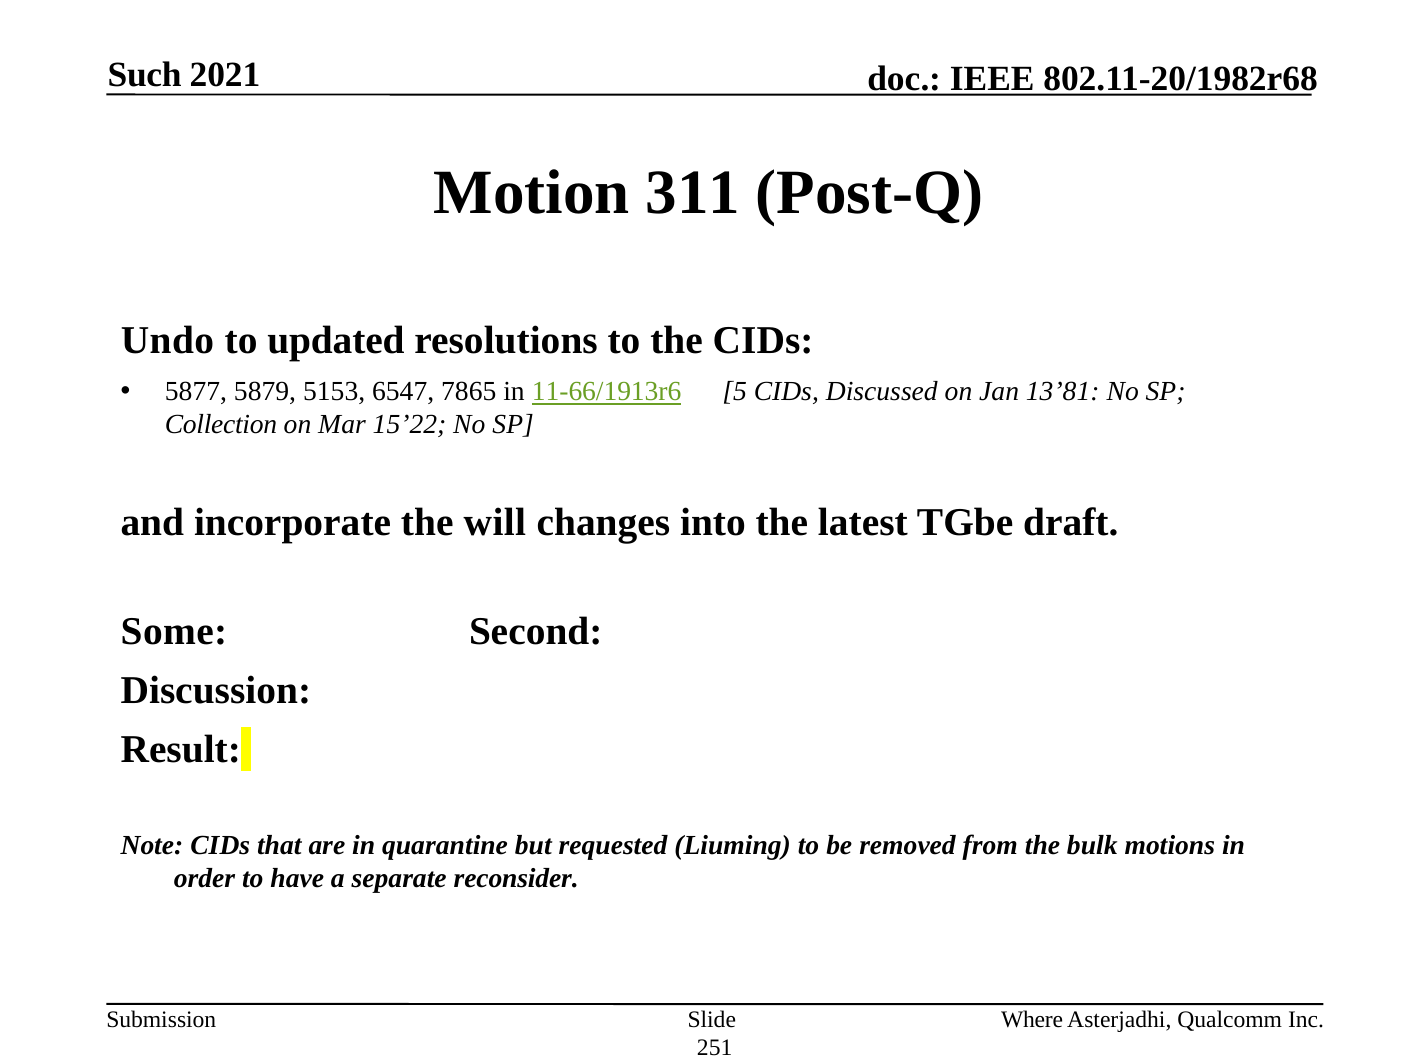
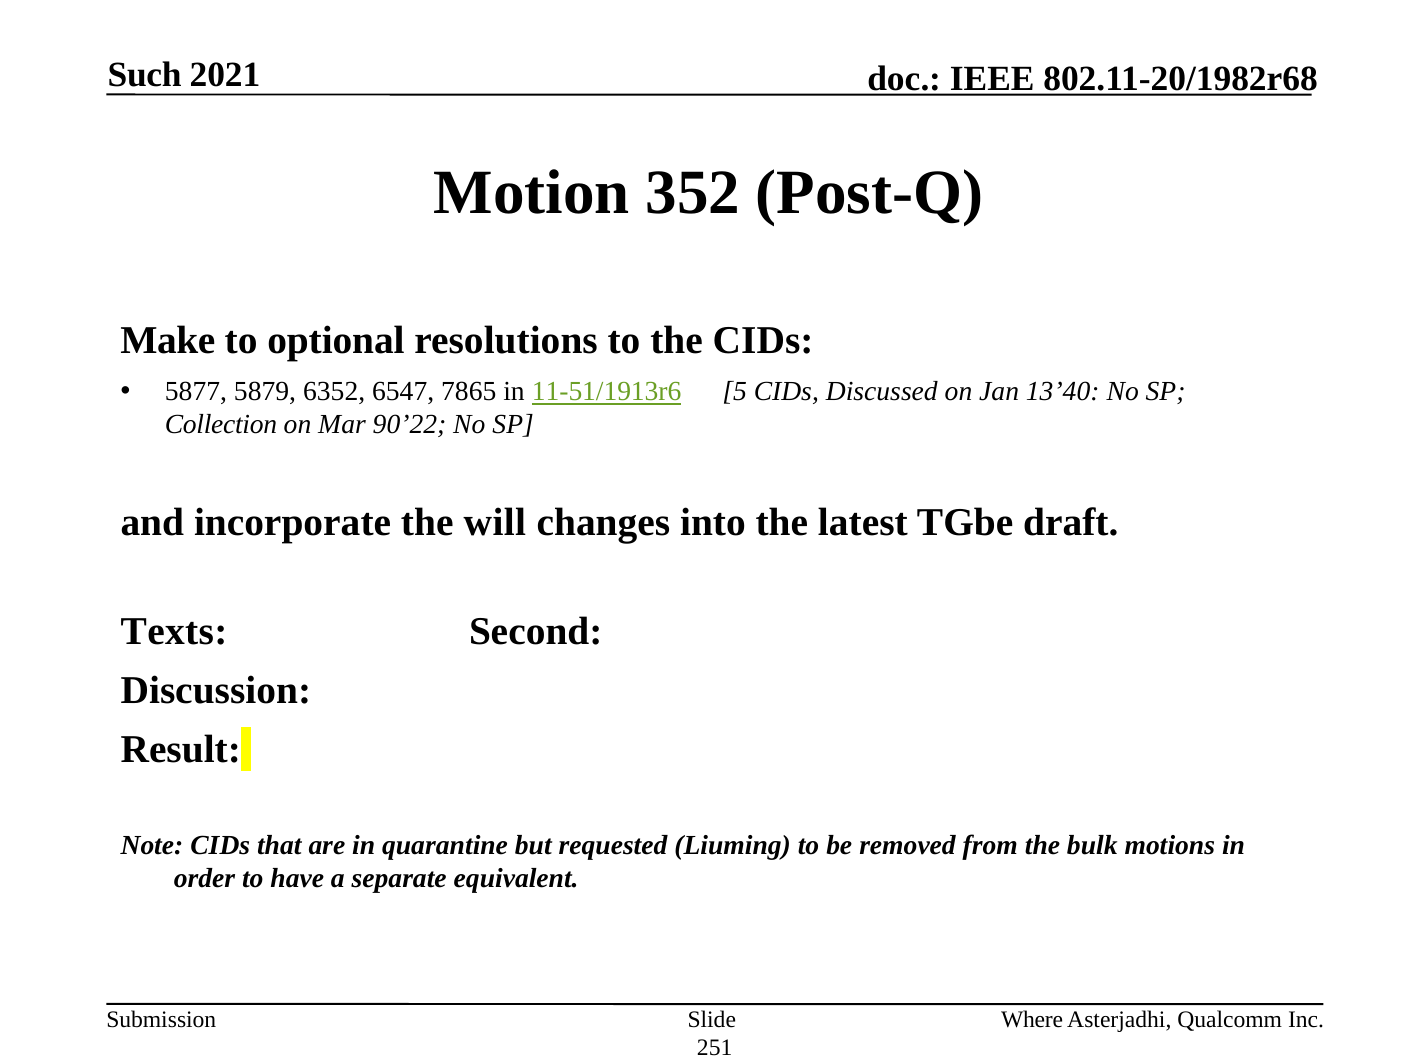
311: 311 -> 352 (693, 193)
Undo: Undo -> Make (168, 341)
updated: updated -> optional (336, 341)
5153: 5153 -> 6352 (334, 392)
11-66/1913r6: 11-66/1913r6 -> 11-51/1913r6 (607, 392)
13’81: 13’81 -> 13’40 (1063, 392)
15’22: 15’22 -> 90’22 (410, 425)
Some: Some -> Texts (174, 632)
reconsider: reconsider -> equivalent (516, 879)
